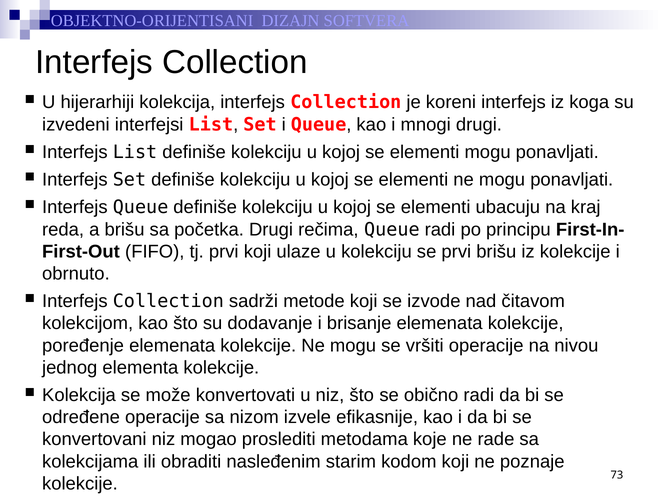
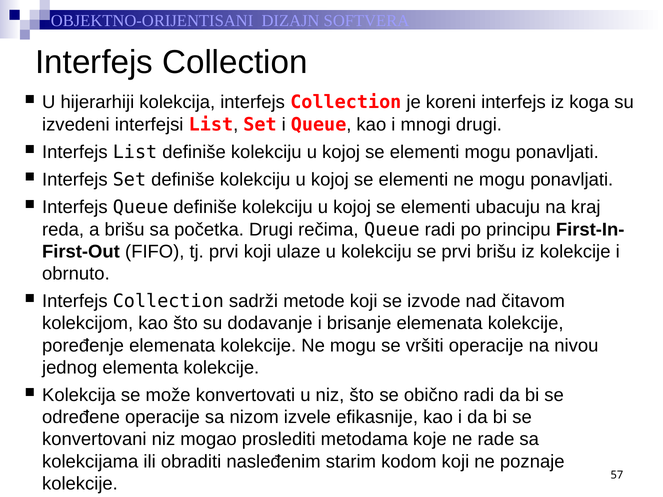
73: 73 -> 57 (617, 475)
